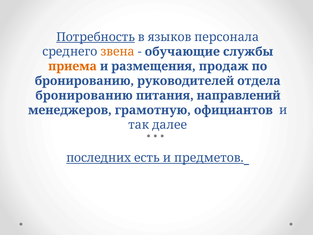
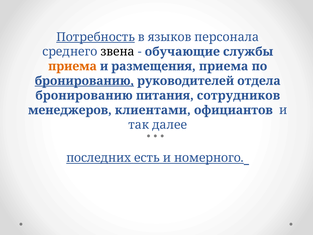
звена colour: orange -> black (118, 52)
размещения продаж: продаж -> приема (224, 66)
бронированию underline: none -> present (84, 81)
направлений: направлений -> сотрудников (238, 95)
грамотную: грамотную -> клиентами (153, 110)
предметов: предметов -> номерного (209, 158)
